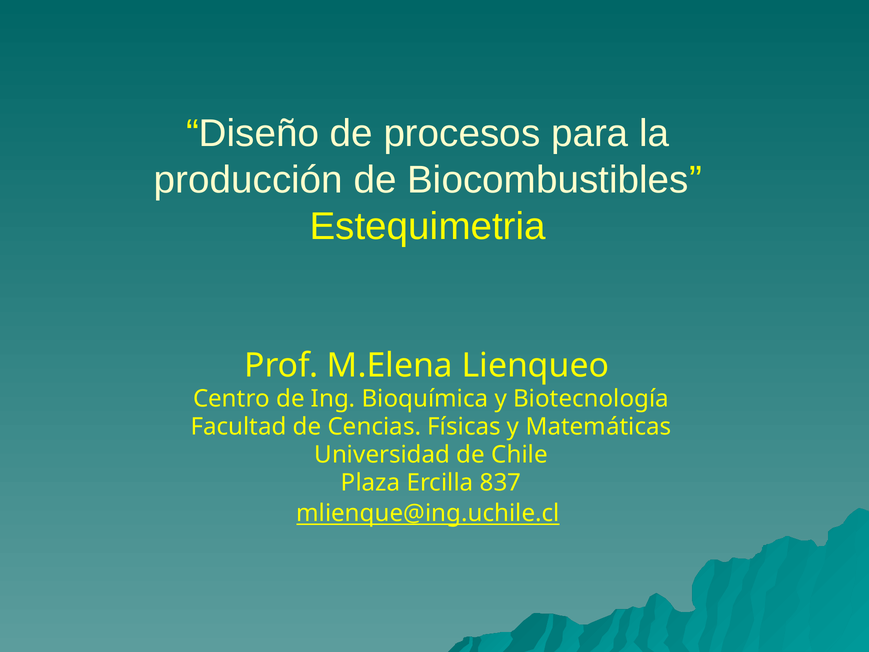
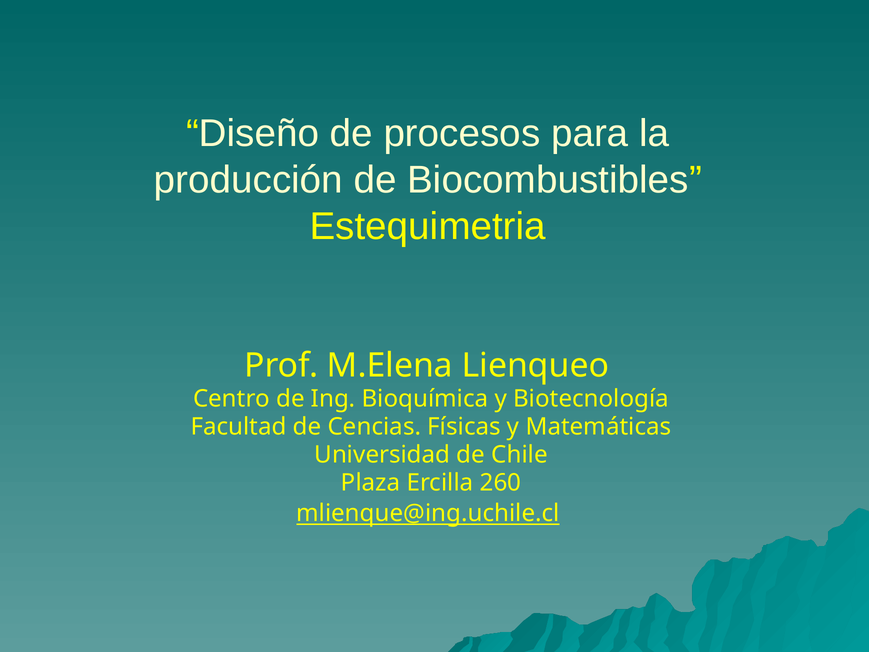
837: 837 -> 260 (500, 483)
